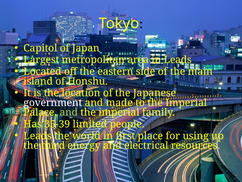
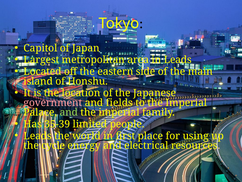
government colour: white -> pink (53, 102)
made: made -> fields (119, 102)
third: third -> cycle (53, 145)
